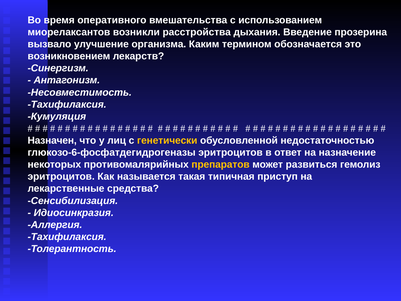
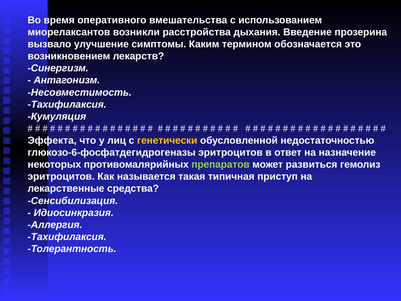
организма: организма -> симптомы (159, 44)
Назначен: Назначен -> Эффекта (52, 140)
препаратов colour: yellow -> light green (221, 164)
